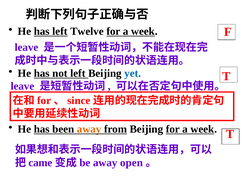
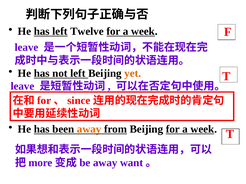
yet colour: blue -> orange (133, 73)
came: came -> more (40, 163)
open: open -> want (132, 163)
